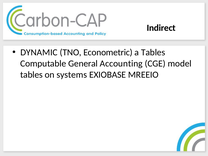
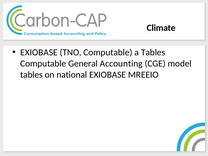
Indirect: Indirect -> Climate (161, 28)
DYNAMIC: DYNAMIC -> EXIOBASE (39, 52)
TNO Econometric: Econometric -> Computable (108, 52)
systems: systems -> national (72, 75)
